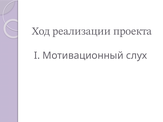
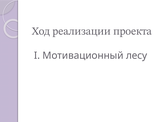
слух: слух -> лесу (137, 56)
